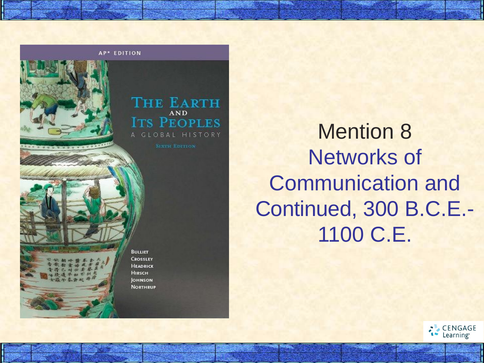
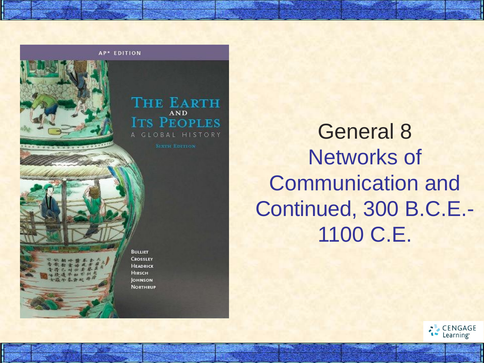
Mention: Mention -> General (356, 132)
